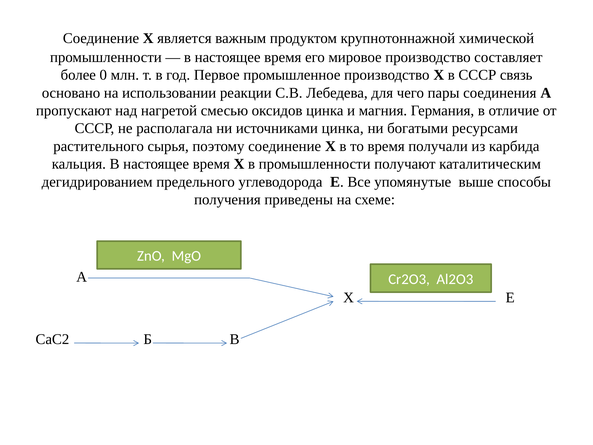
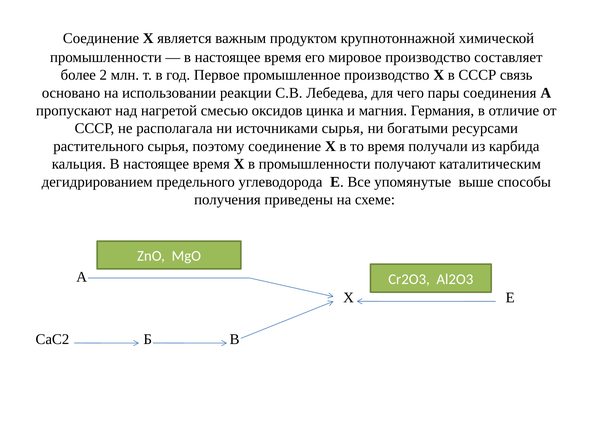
0: 0 -> 2 (103, 75)
источниками цинка: цинка -> сырья (343, 128)
